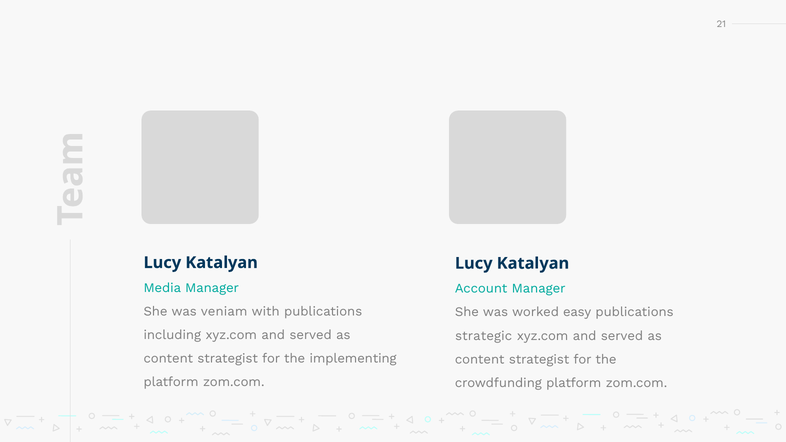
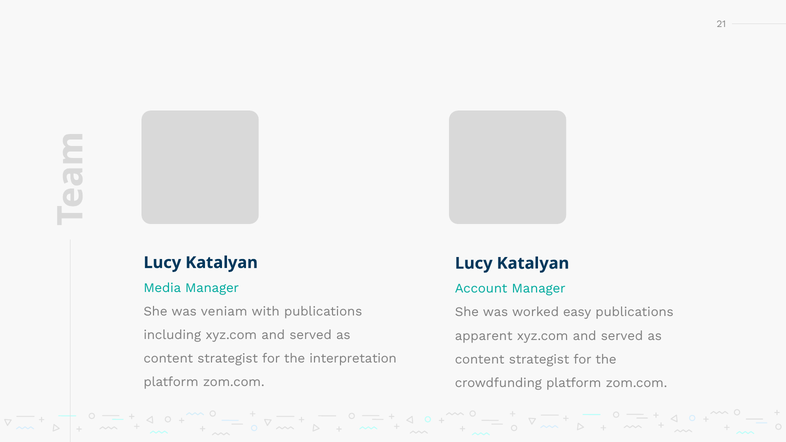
strategic: strategic -> apparent (484, 336)
implementing: implementing -> interpretation (353, 359)
